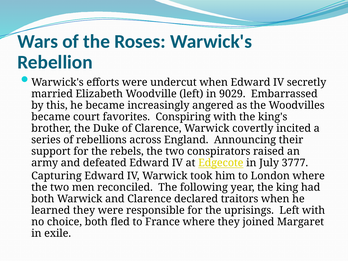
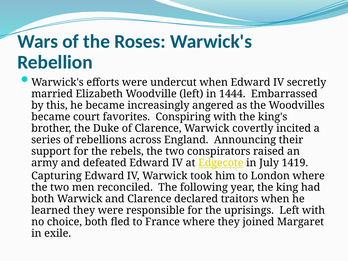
9029: 9029 -> 1444 (232, 94)
3777: 3777 -> 1419 (295, 163)
